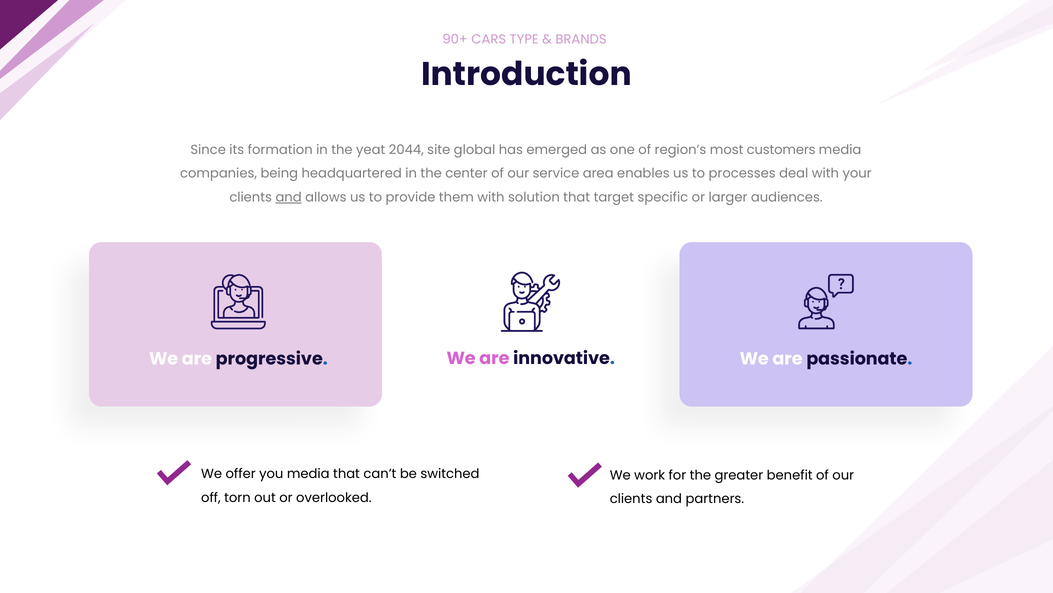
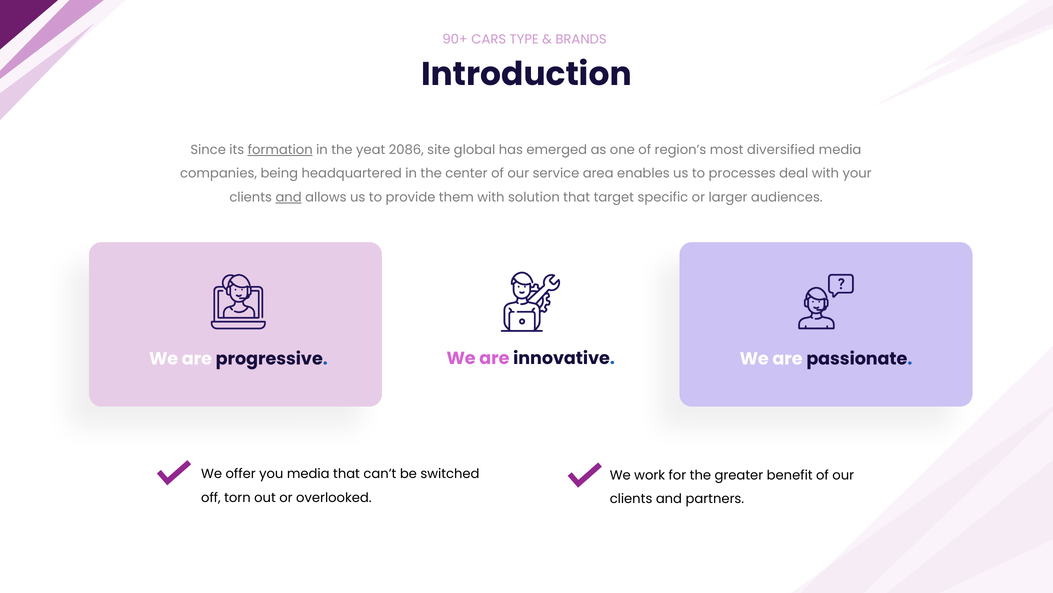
formation underline: none -> present (280, 150)
2044: 2044 -> 2086 (406, 150)
customers: customers -> diversified (781, 150)
